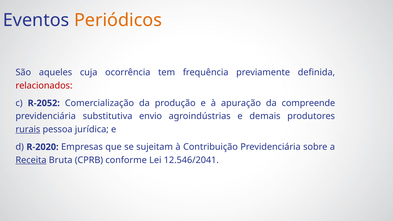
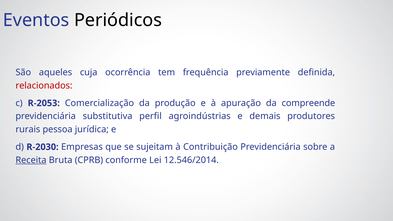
Periódicos colour: orange -> black (118, 20)
R-2052: R-2052 -> R-2053 (44, 103)
envio: envio -> perfil (150, 116)
rurais underline: present -> none (28, 129)
R-2020: R-2020 -> R-2030 (43, 147)
12.546/2041: 12.546/2041 -> 12.546/2014 (191, 160)
